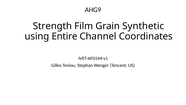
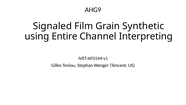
Strength: Strength -> Signaled (52, 26)
Coordinates: Coordinates -> Interpreting (146, 36)
